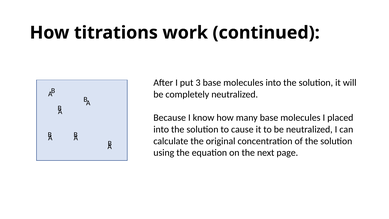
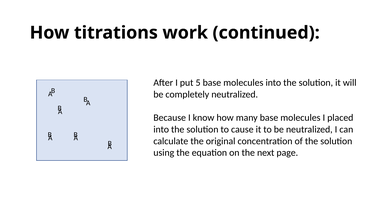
3: 3 -> 5 (198, 83)
